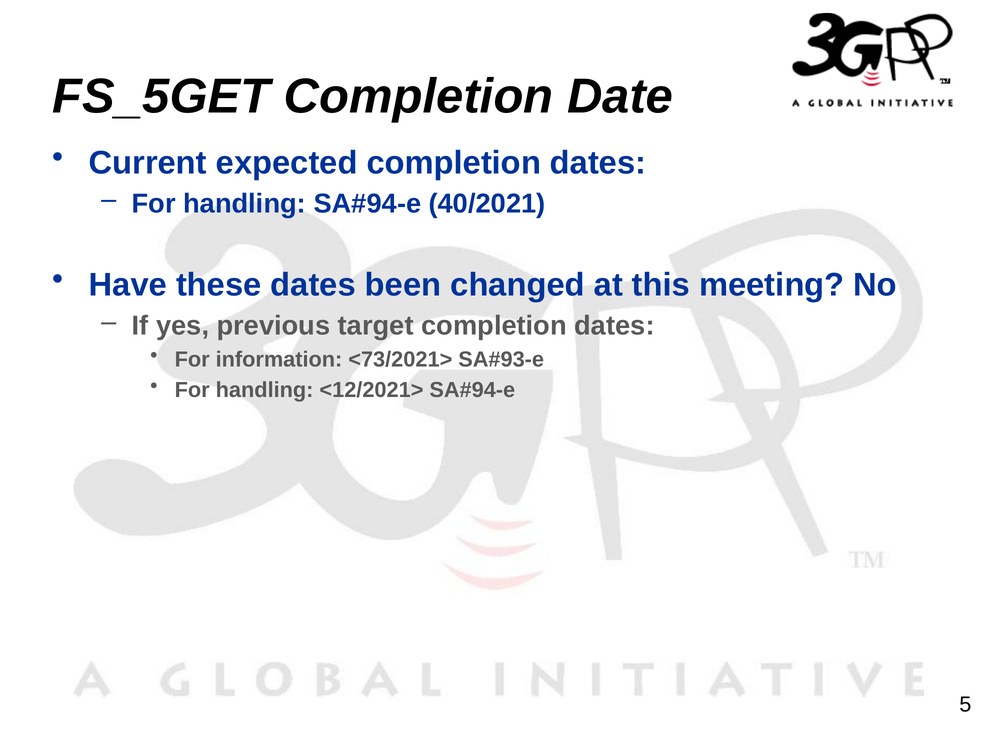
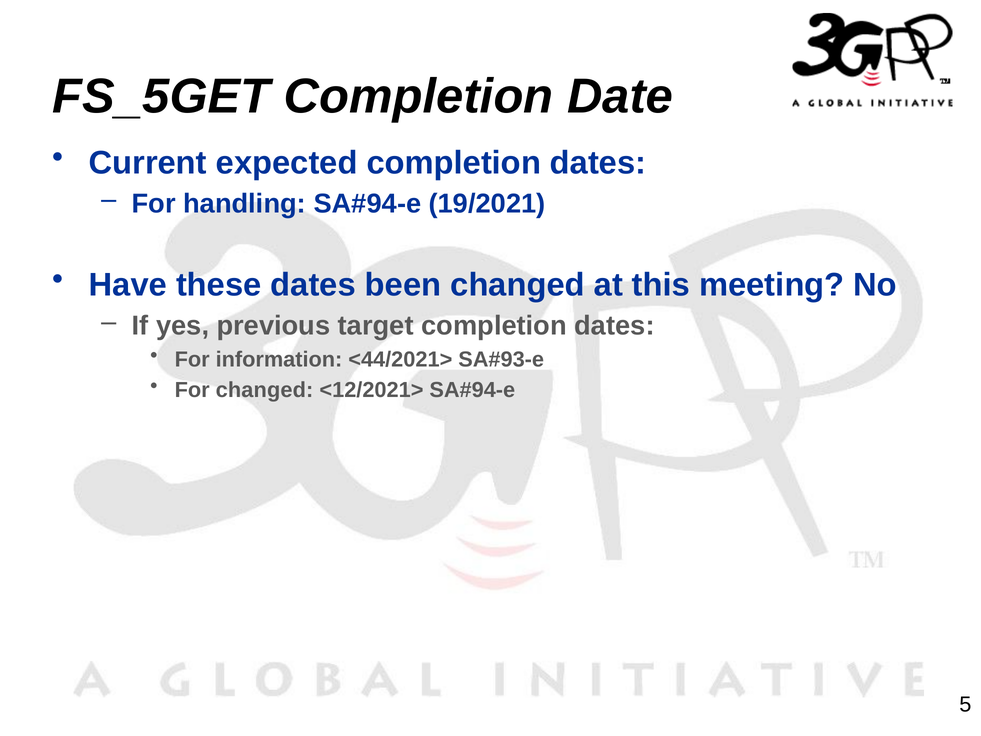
40/2021: 40/2021 -> 19/2021 (487, 204)
<73/2021>: <73/2021> -> <44/2021> (400, 359)
handling: handling -> changed (265, 390)
